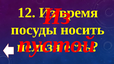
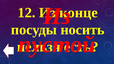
время: время -> конце (79, 13)
